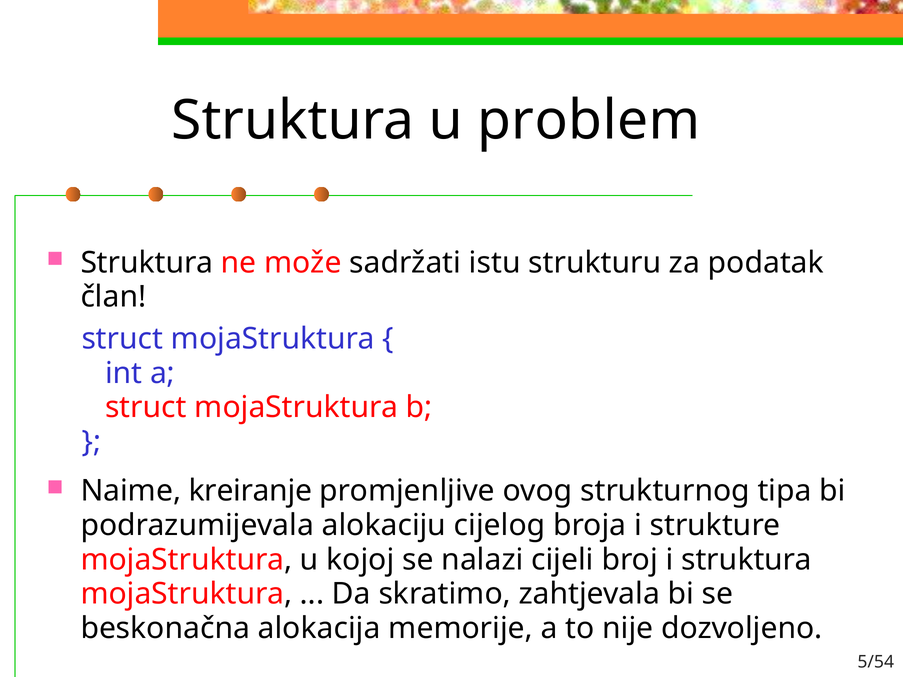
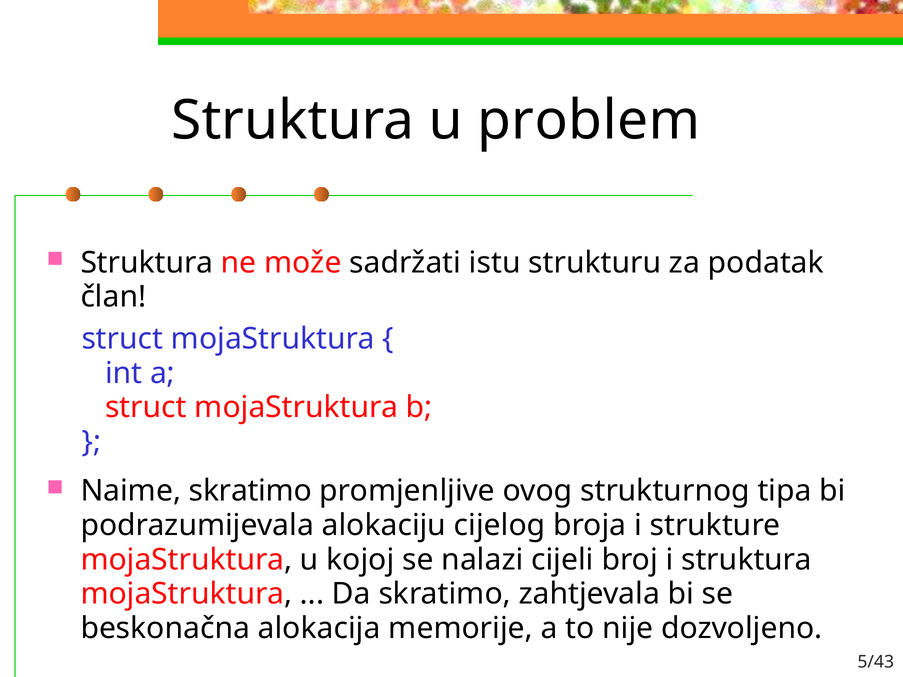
Naime kreiranje: kreiranje -> skratimo (250, 491)
5/54: 5/54 -> 5/43 (876, 662)
